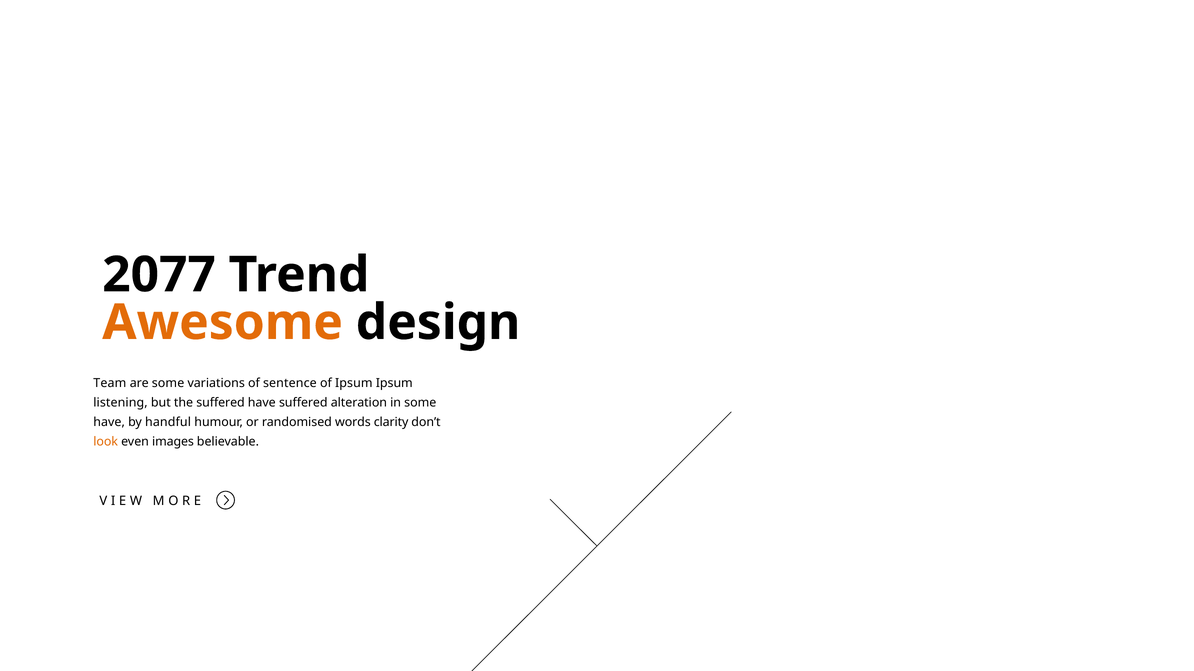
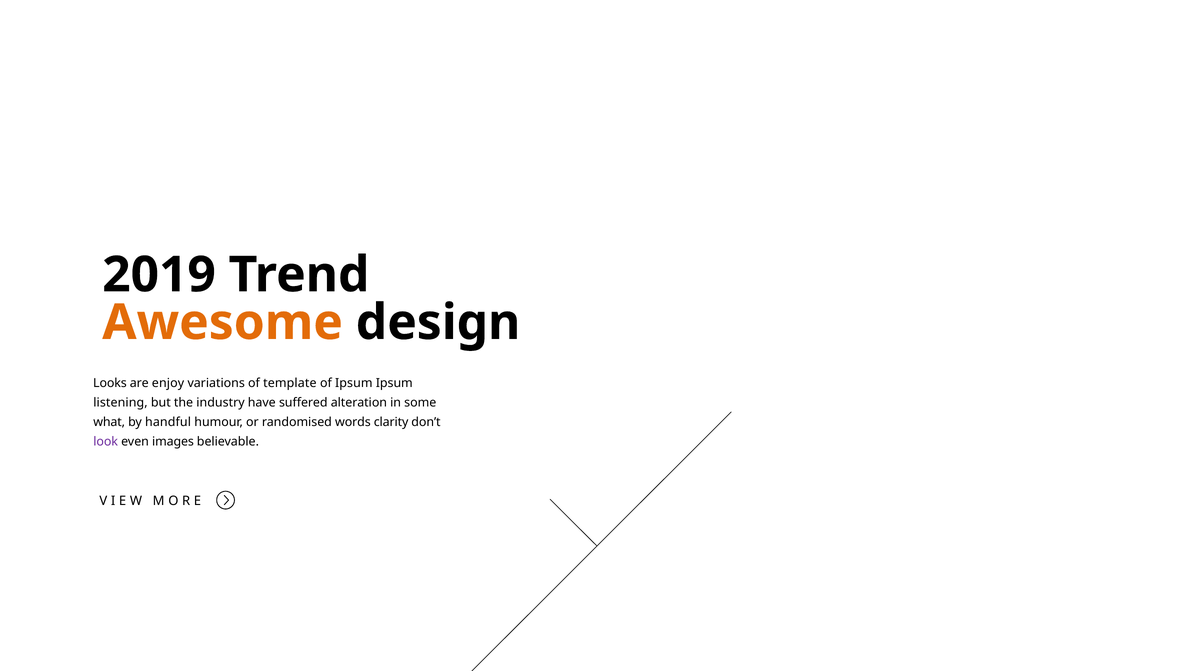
2077: 2077 -> 2019 (159, 275)
Team: Team -> Looks (110, 384)
are some: some -> enjoy (168, 384)
sentence: sentence -> template (290, 384)
the suffered: suffered -> industry (220, 403)
have: have -> what (109, 422)
look colour: orange -> purple (106, 442)
